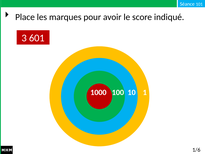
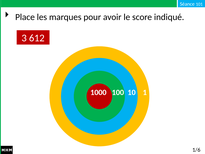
601: 601 -> 612 (37, 38)
